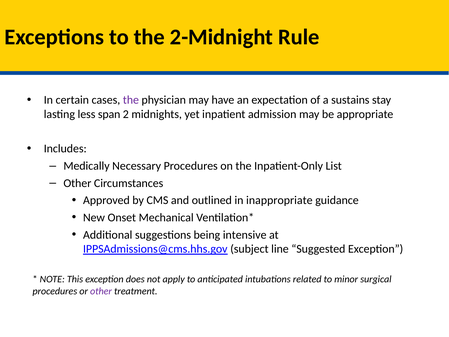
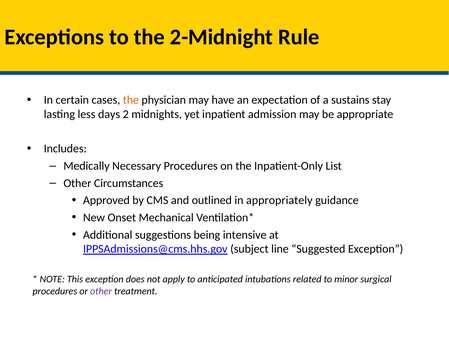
the colour: purple -> orange (131, 100)
span: span -> days (109, 114)
inappropriate: inappropriate -> appropriately (279, 200)
